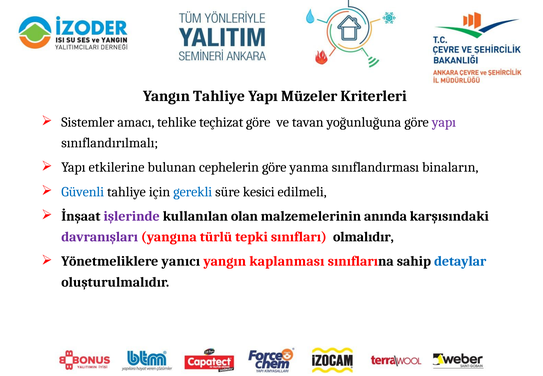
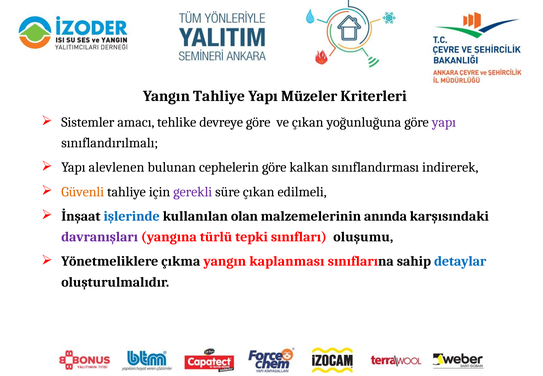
teçhizat: teçhizat -> devreye (221, 122)
ve tavan: tavan -> çıkan (308, 122)
etkilerine: etkilerine -> alevlenen (117, 167)
yanma: yanma -> kalkan (309, 167)
binaların: binaların -> indirerek (450, 167)
Güvenli colour: blue -> orange (83, 192)
gerekli colour: blue -> purple (193, 192)
süre kesici: kesici -> çıkan (259, 192)
işlerinde colour: purple -> blue (132, 216)
olmalıdır: olmalıdır -> oluşumu (363, 237)
yanıcı: yanıcı -> çıkma (181, 261)
